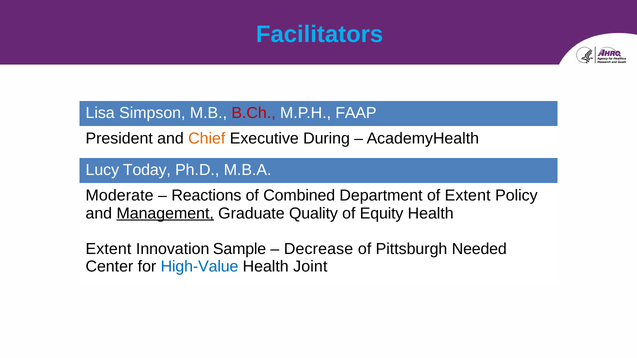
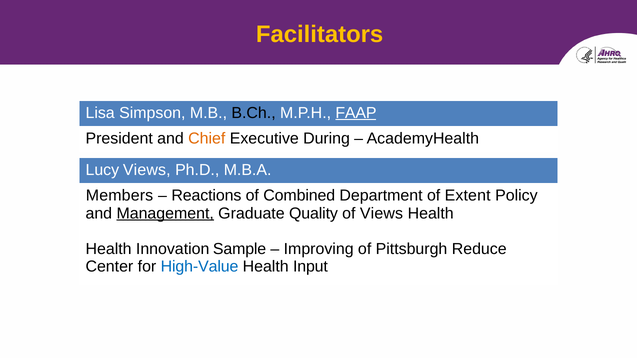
Facilitators colour: light blue -> yellow (320, 34)
B.Ch colour: red -> black (254, 113)
FAAP underline: none -> present (356, 113)
Lucy Today: Today -> Views (147, 170)
Moderate: Moderate -> Members (120, 196)
of Equity: Equity -> Views (381, 214)
Extent: Extent -> Health (109, 249)
Decrease: Decrease -> Improving (319, 249)
Needed: Needed -> Reduce (479, 249)
Joint: Joint -> Input (310, 267)
